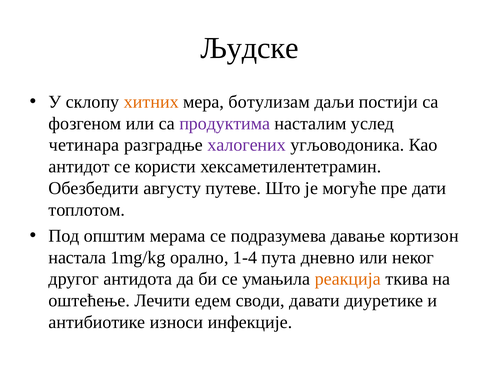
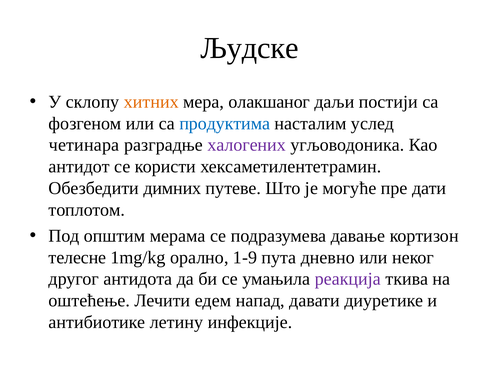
ботулизам: ботулизам -> олакшаног (269, 102)
продуктима colour: purple -> blue (225, 124)
августу: августу -> димних (172, 188)
настала: настала -> телесне (77, 258)
1-4: 1-4 -> 1-9 (245, 258)
реакција colour: orange -> purple (348, 279)
своди: своди -> напад (260, 301)
износи: износи -> летину (176, 322)
